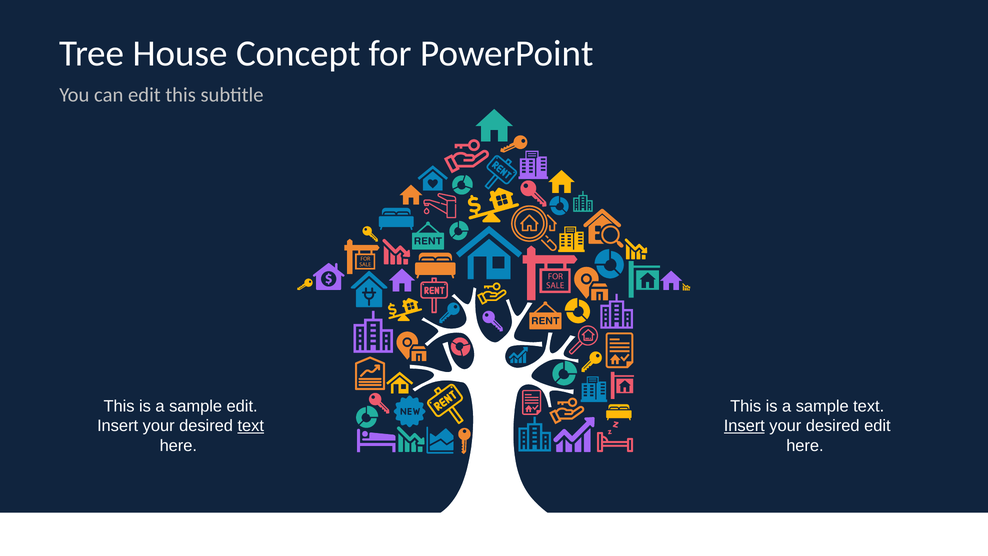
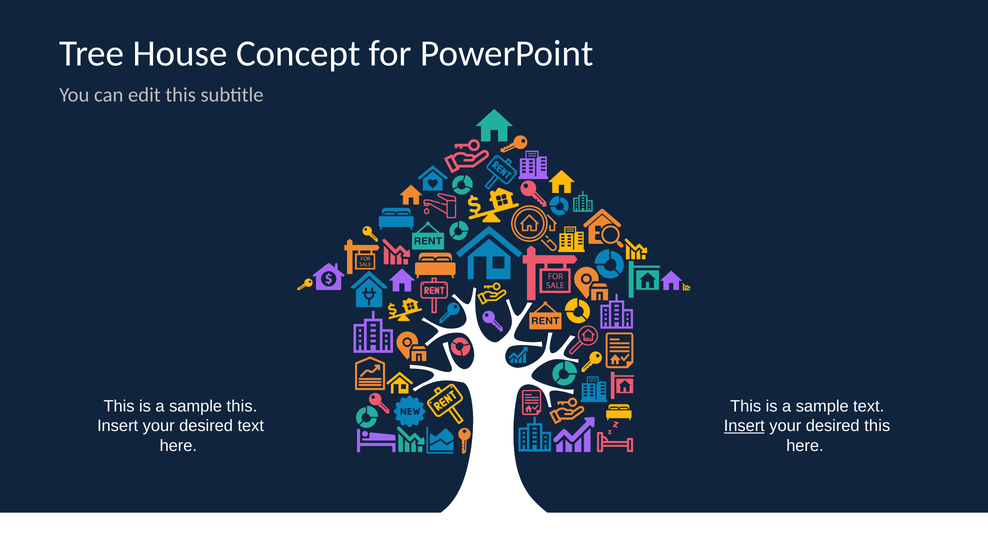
sample edit: edit -> this (242, 406)
text underline: present -> none (251, 426)
desired edit: edit -> this (877, 426)
